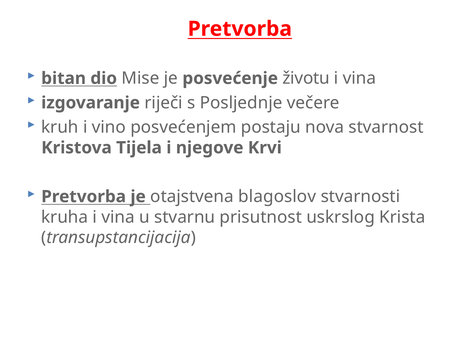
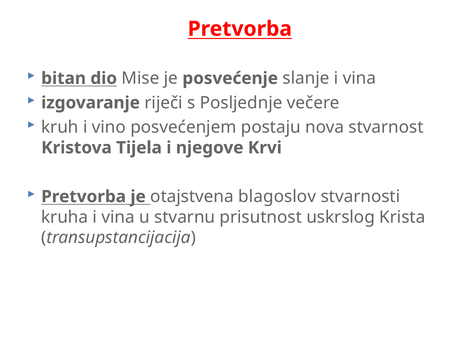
životu: životu -> slanje (306, 78)
